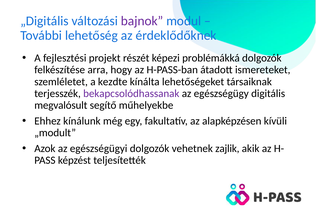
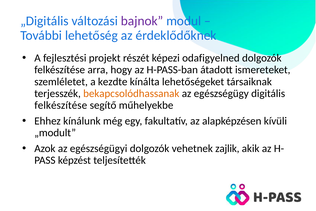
problémákká: problémákká -> odafigyelned (211, 58)
bekapcsolódhassanak colour: purple -> orange (131, 93)
megvalósult: megvalósult -> felkészítése (61, 105)
